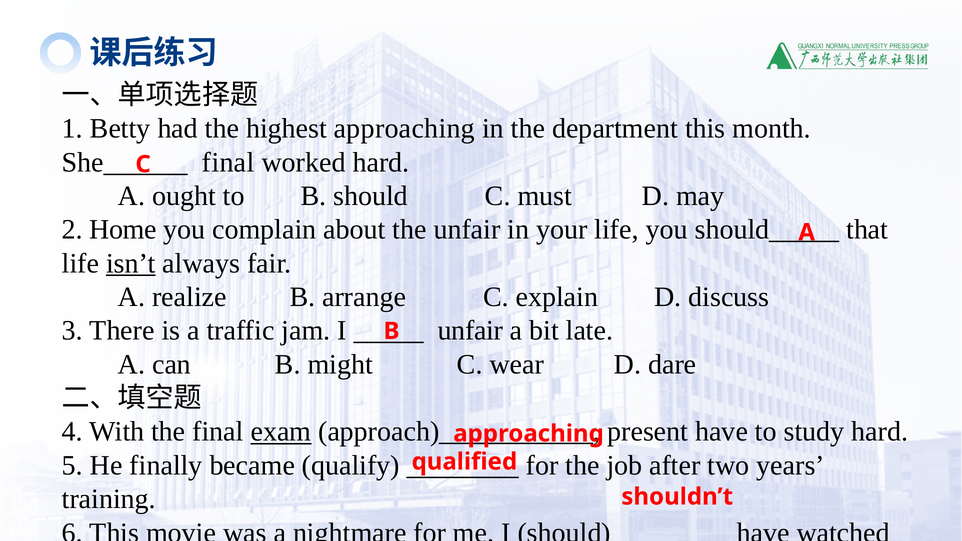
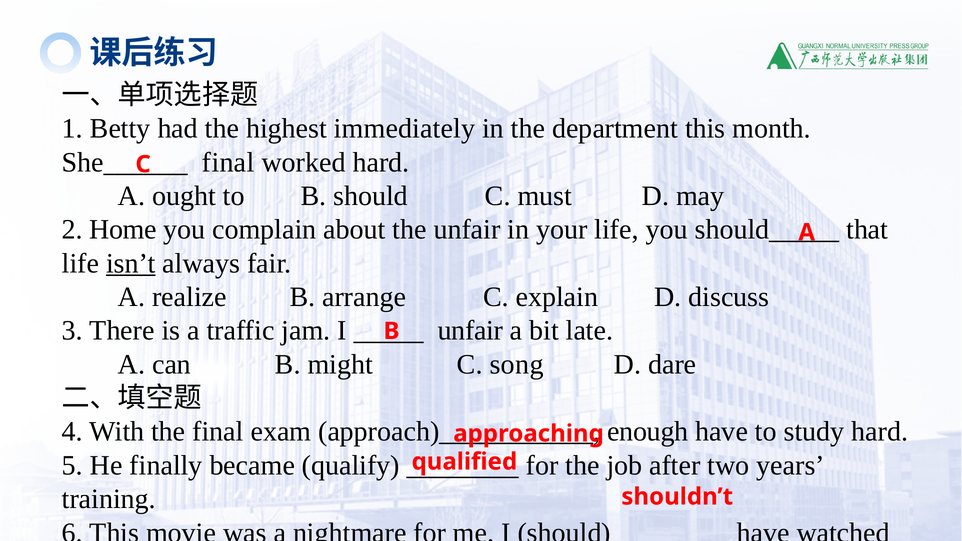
highest approaching: approaching -> immediately (404, 129)
wear: wear -> song (517, 364)
exam underline: present -> none (281, 432)
present: present -> enough (648, 432)
